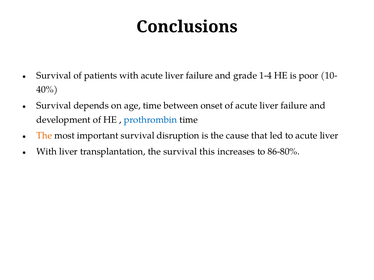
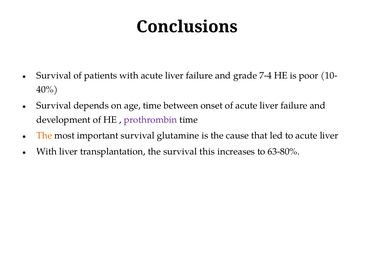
1-4: 1-4 -> 7-4 (266, 76)
prothrombin colour: blue -> purple (151, 120)
disruption: disruption -> glutamine (178, 136)
86-80%: 86-80% -> 63-80% (284, 152)
